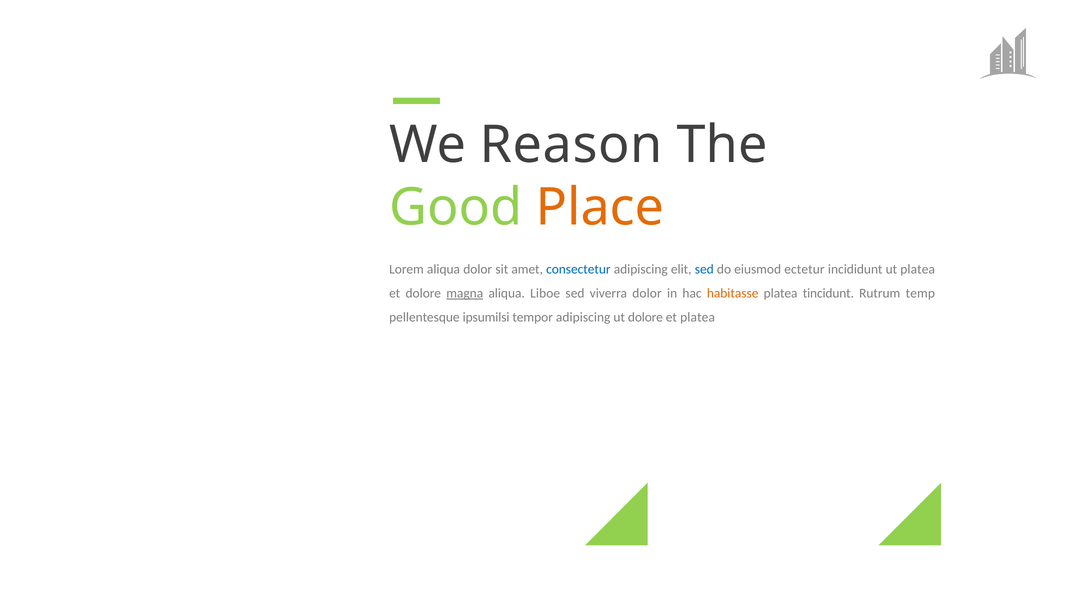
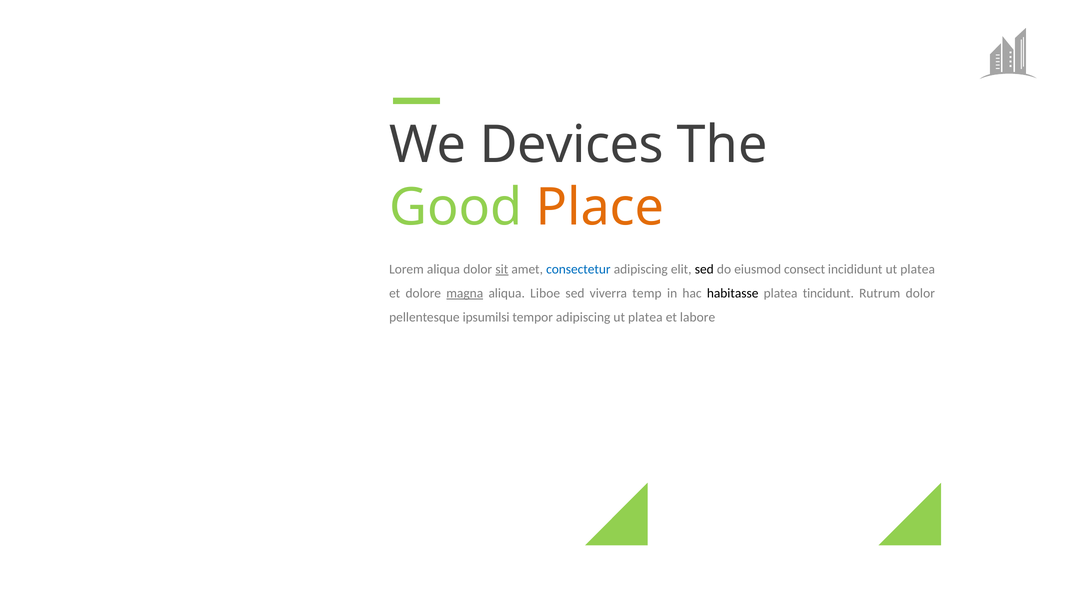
Reason: Reason -> Devices (572, 145)
sit underline: none -> present (502, 269)
sed colour: blue -> black (704, 269)
ectetur: ectetur -> consect (805, 269)
viverra dolor: dolor -> temp (647, 293)
habitasse colour: orange -> black (733, 293)
Rutrum temp: temp -> dolor (920, 293)
dolore: dolore -> platea (645, 317)
et platea: platea -> labore (698, 317)
